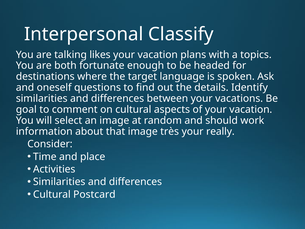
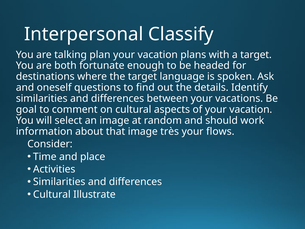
likes: likes -> plan (100, 55)
a topics: topics -> target (256, 55)
really: really -> flows (220, 131)
Postcard: Postcard -> Illustrate (94, 194)
